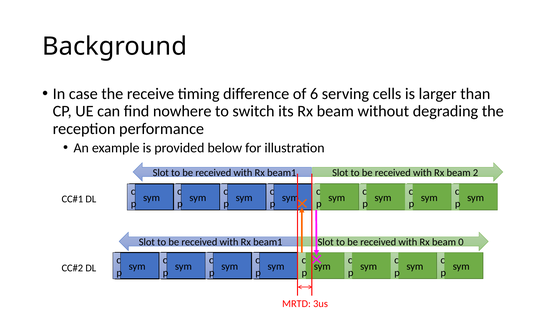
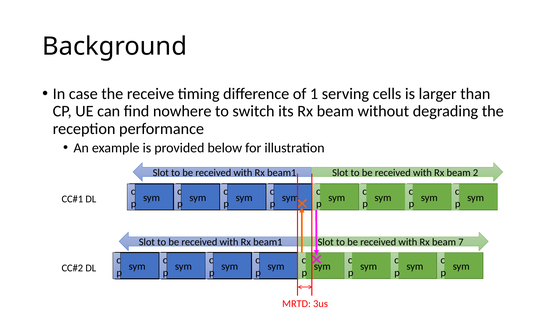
6: 6 -> 1 (314, 94)
0: 0 -> 7 (461, 242)
